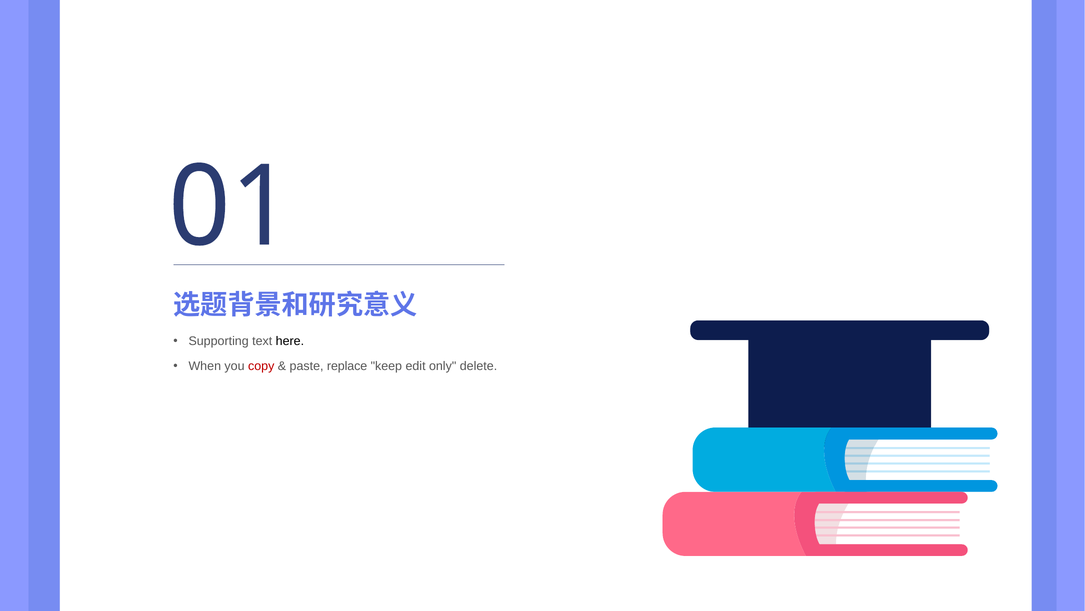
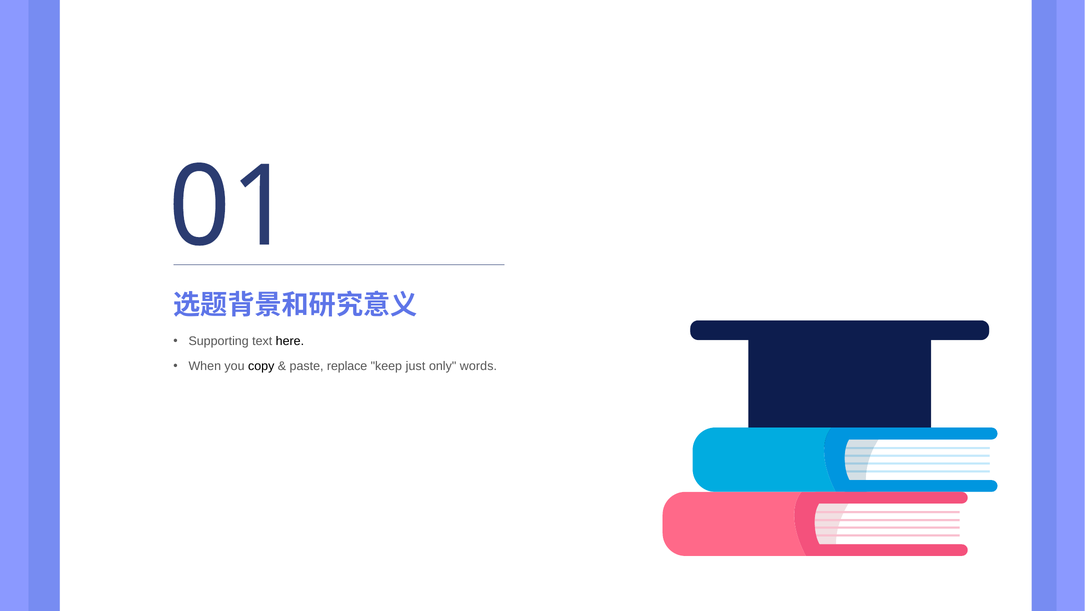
copy colour: red -> black (261, 366)
edit: edit -> just (416, 366)
delete: delete -> words (478, 366)
